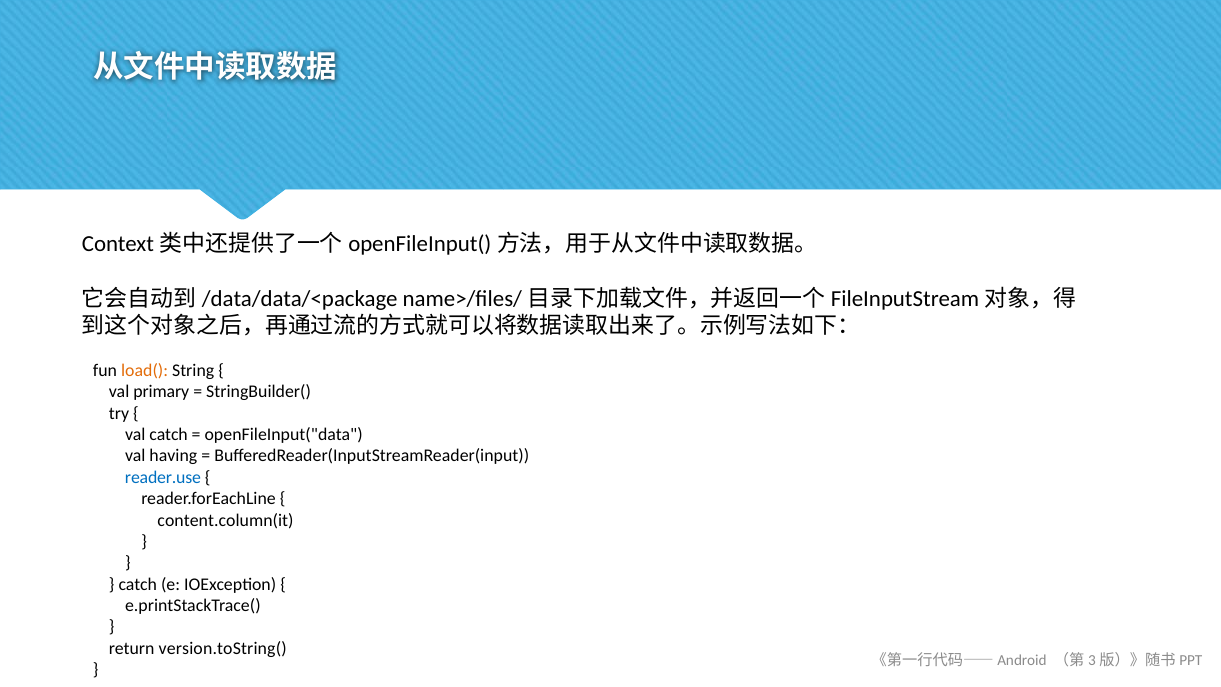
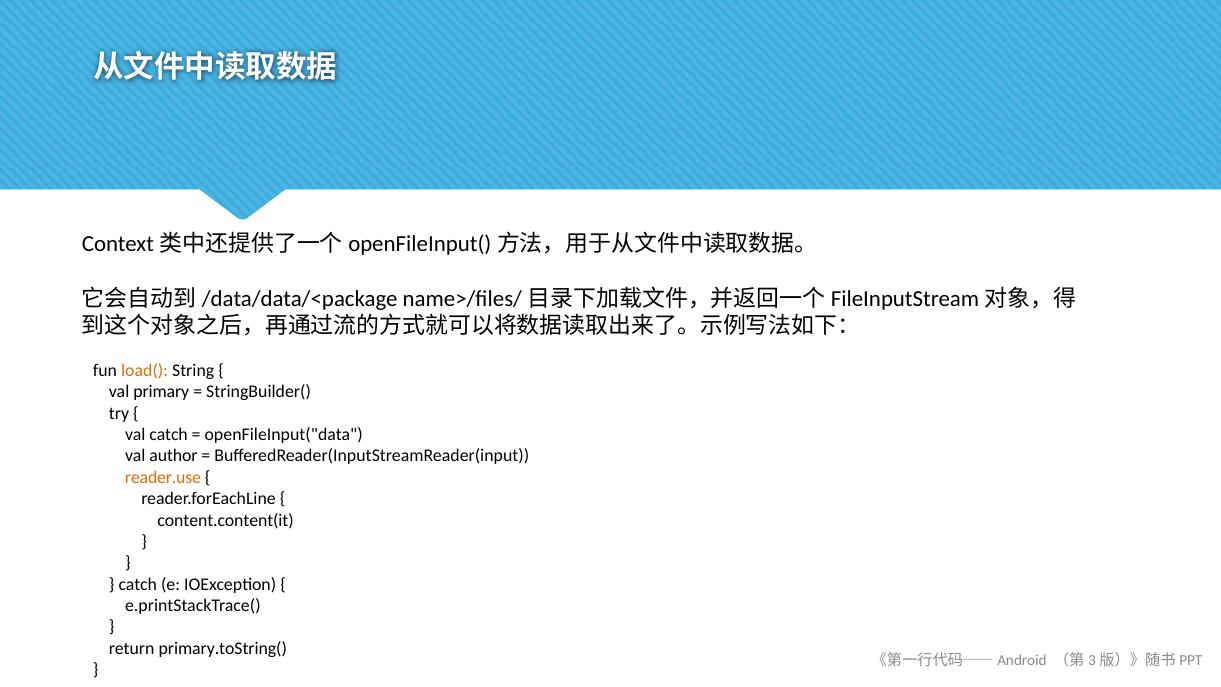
having: having -> author (173, 456)
reader.use colour: blue -> orange (163, 477)
content.column(it: content.column(it -> content.content(it (226, 520)
version.toString(: version.toString( -> primary.toString( (223, 648)
